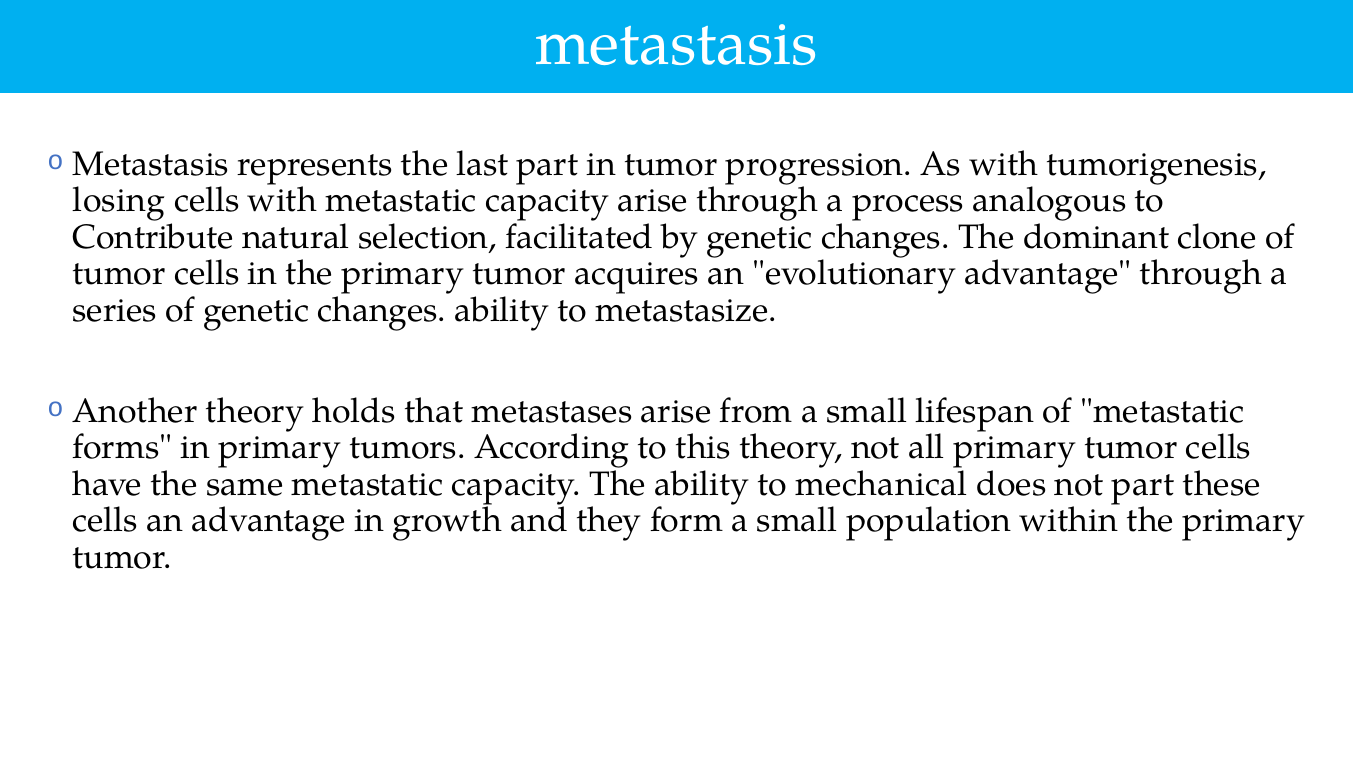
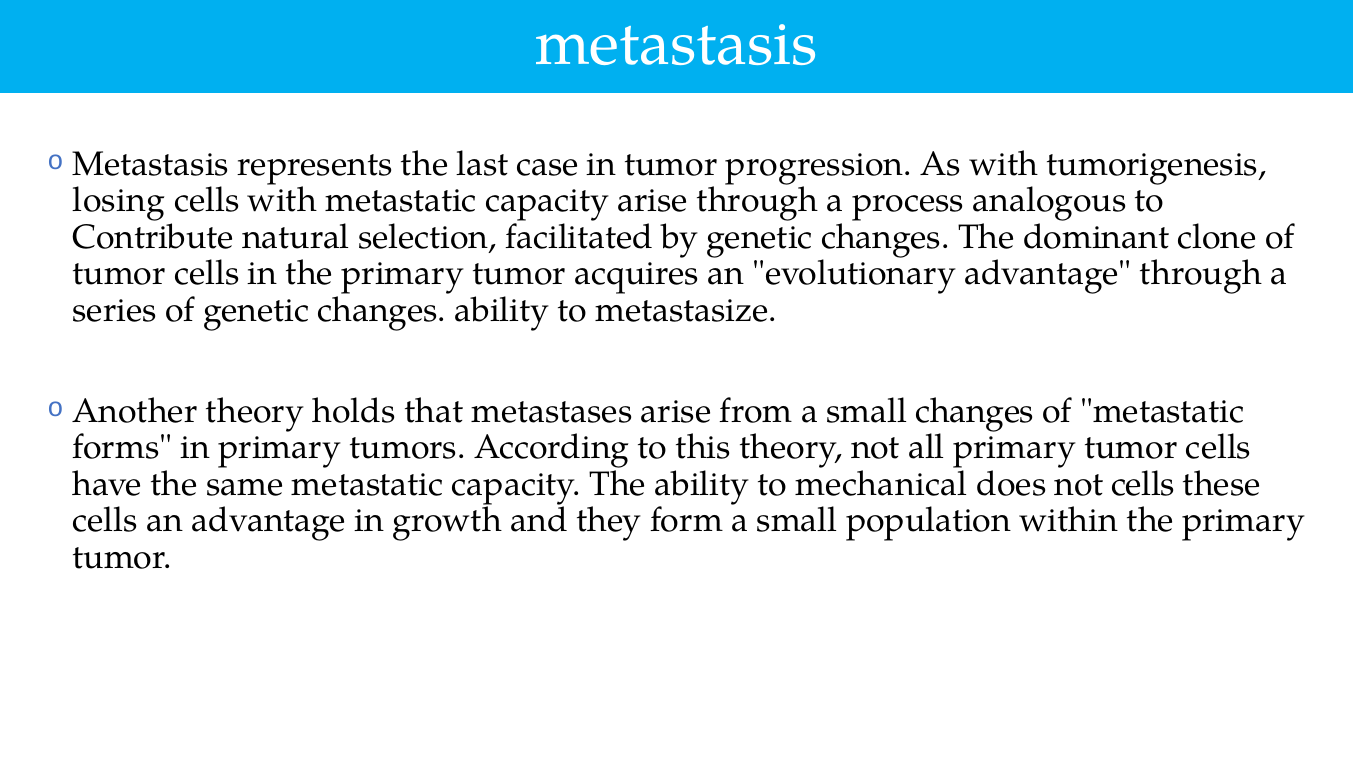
last part: part -> case (548, 164)
small lifespan: lifespan -> changes (975, 411)
not part: part -> cells (1143, 484)
